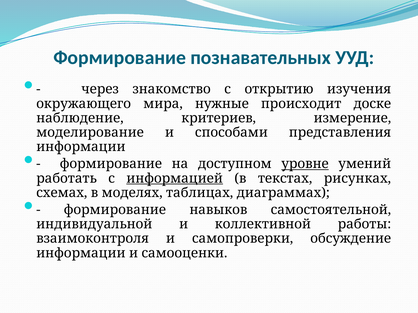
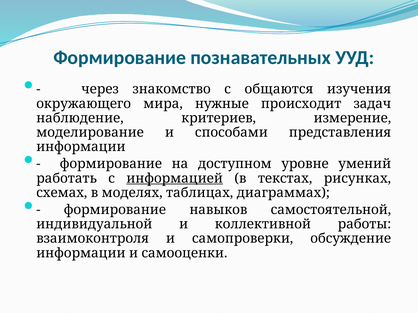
открытию: открытию -> общаются (279, 89)
доске: доске -> задач (372, 104)
уровне underline: present -> none (305, 164)
